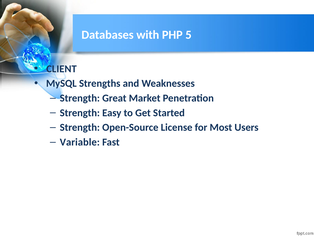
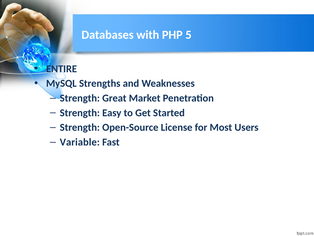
CLIENT: CLIENT -> ENTIRE (62, 69)
